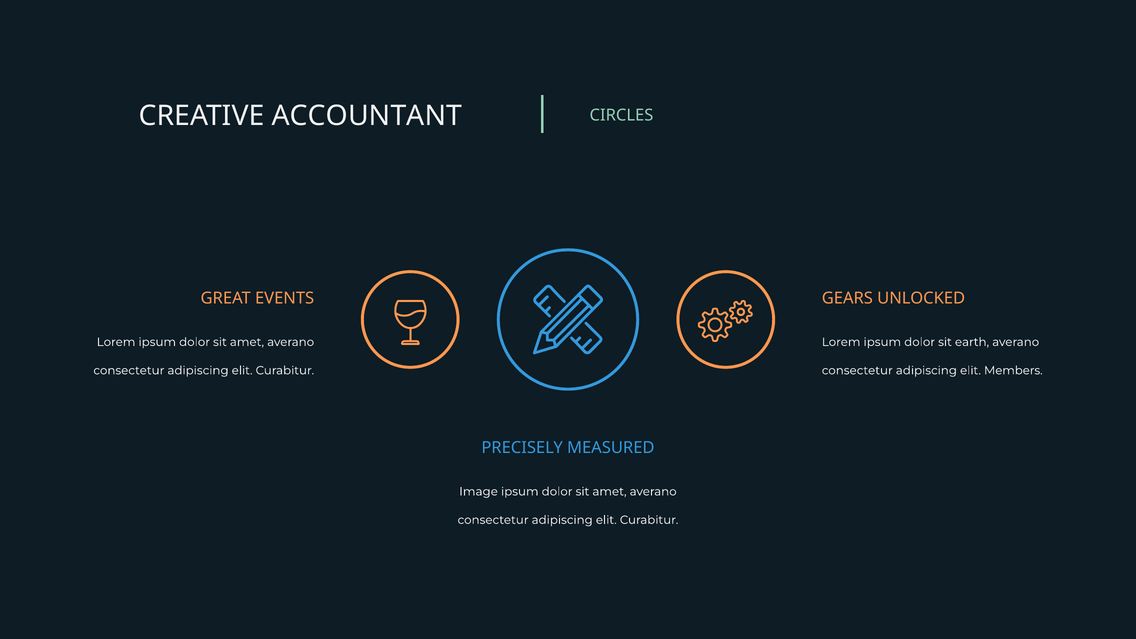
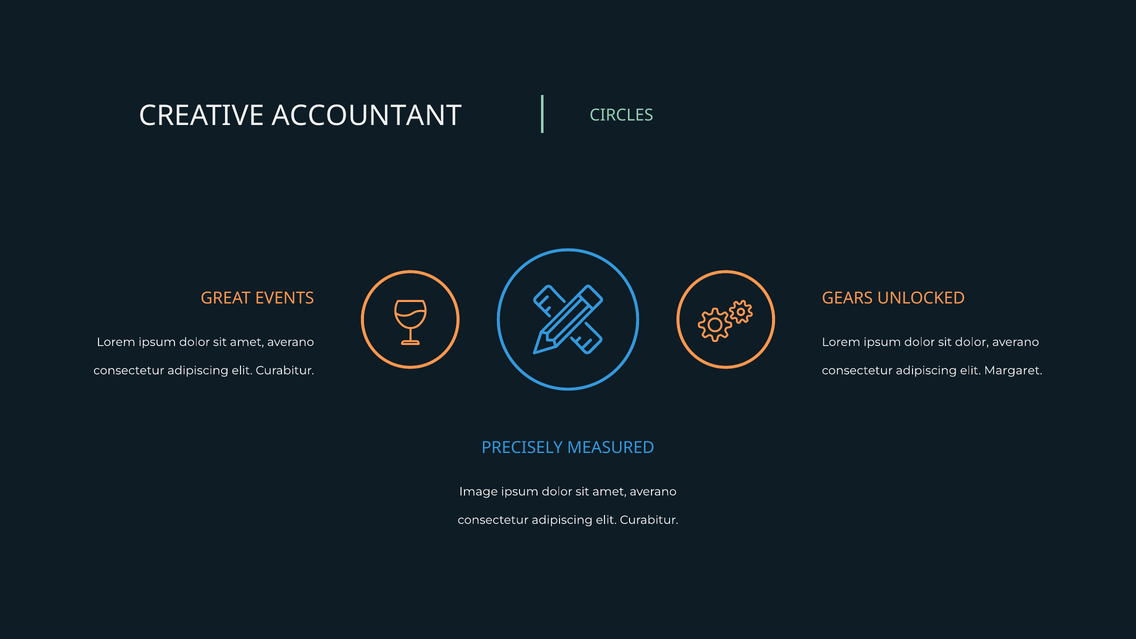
sit earth: earth -> dolor (972, 342)
Members: Members -> Margaret (1013, 370)
